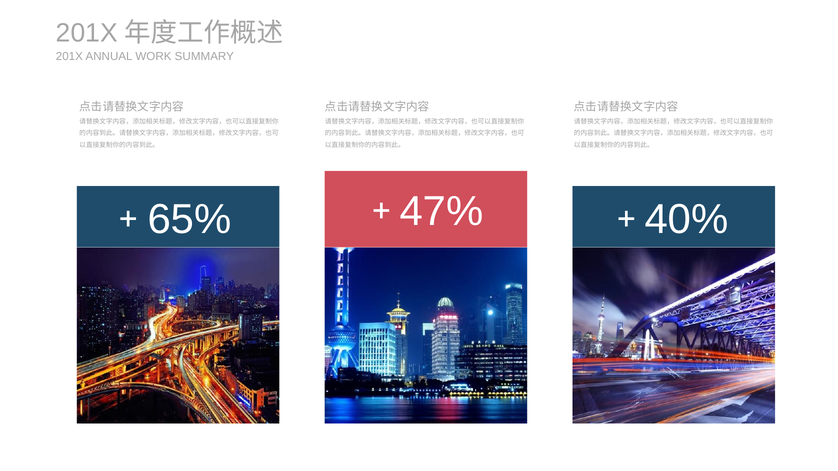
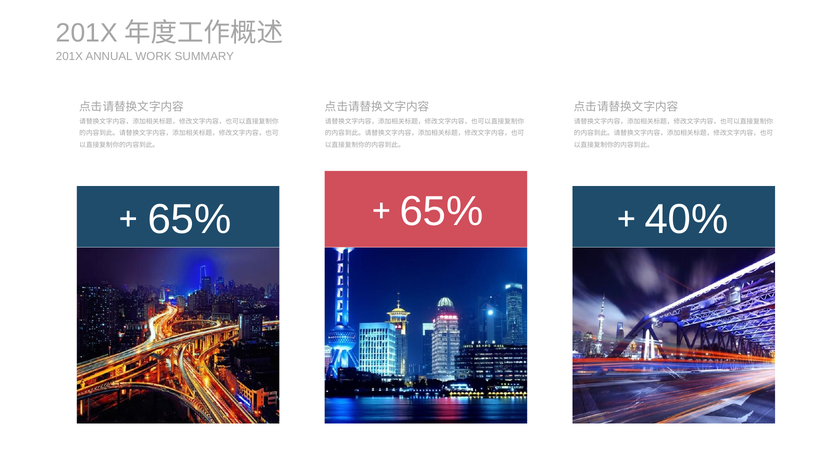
65% 47%: 47% -> 65% (442, 212)
